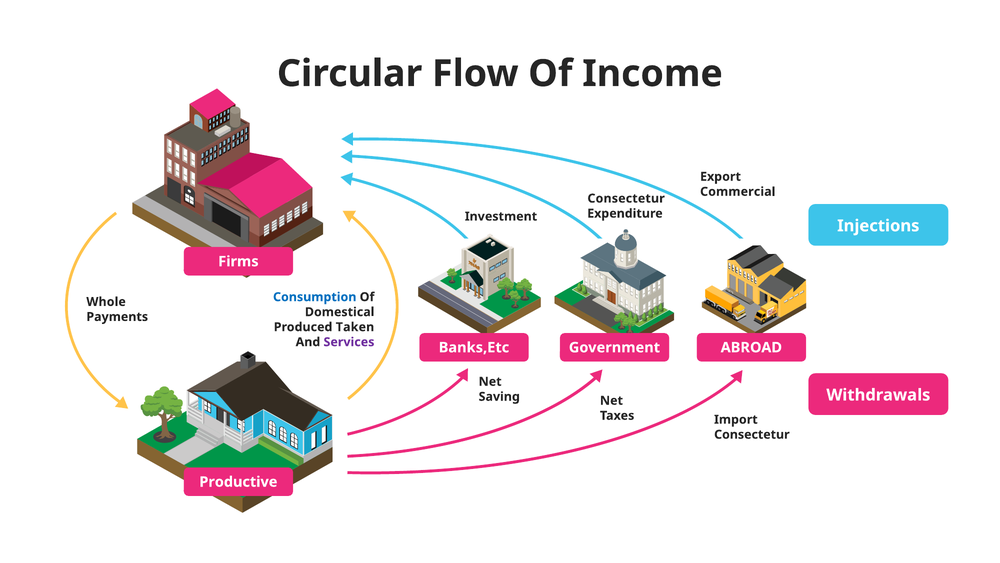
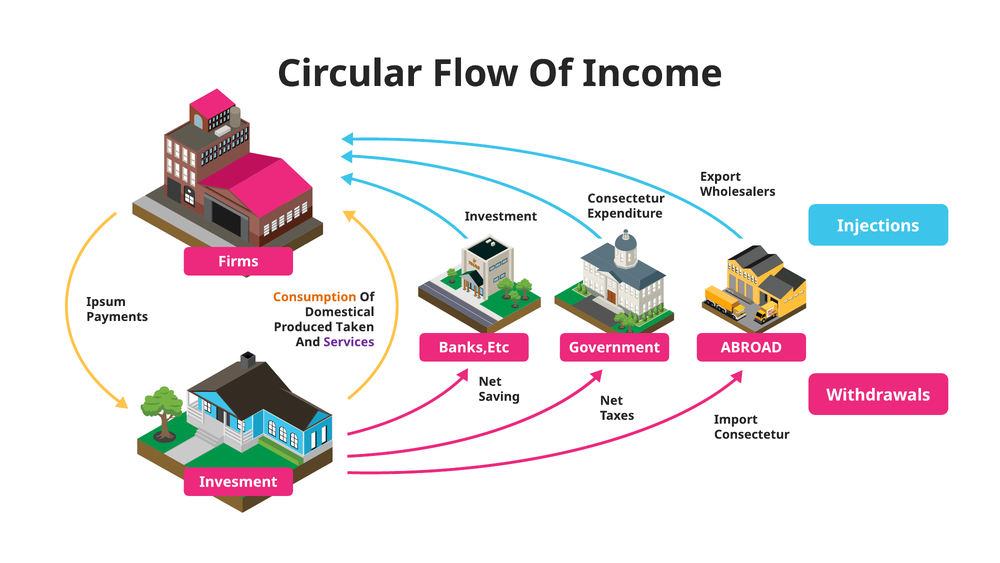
Commercial: Commercial -> Wholesalers (738, 191)
Consumption colour: blue -> orange (315, 297)
Whole: Whole -> Ipsum (106, 302)
Productive: Productive -> Invesment (238, 482)
